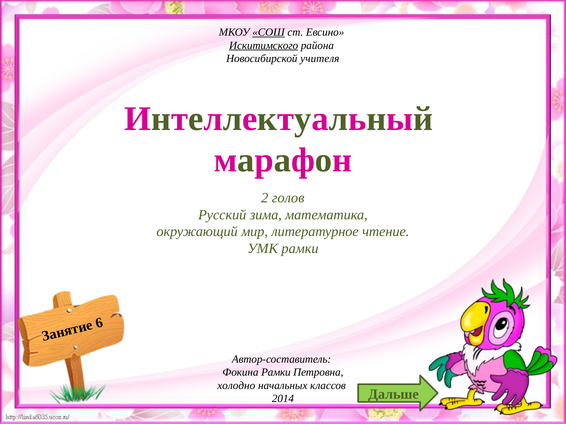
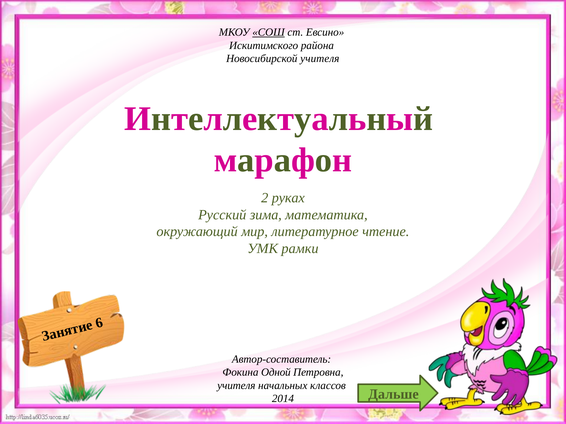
Искитимского underline: present -> none (264, 45)
голов: голов -> руках (288, 198)
Фокина Рамки: Рамки -> Одной (276, 373)
холодно: холодно -> учителя (236, 386)
